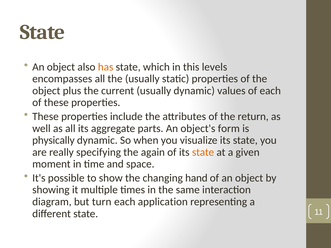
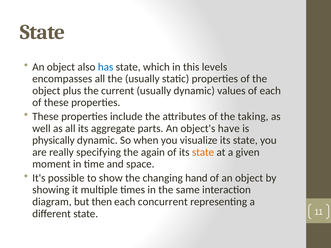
has colour: orange -> blue (106, 67)
return: return -> taking (253, 117)
form: form -> have (229, 129)
turn: turn -> then (102, 202)
application: application -> concurrent (163, 202)
